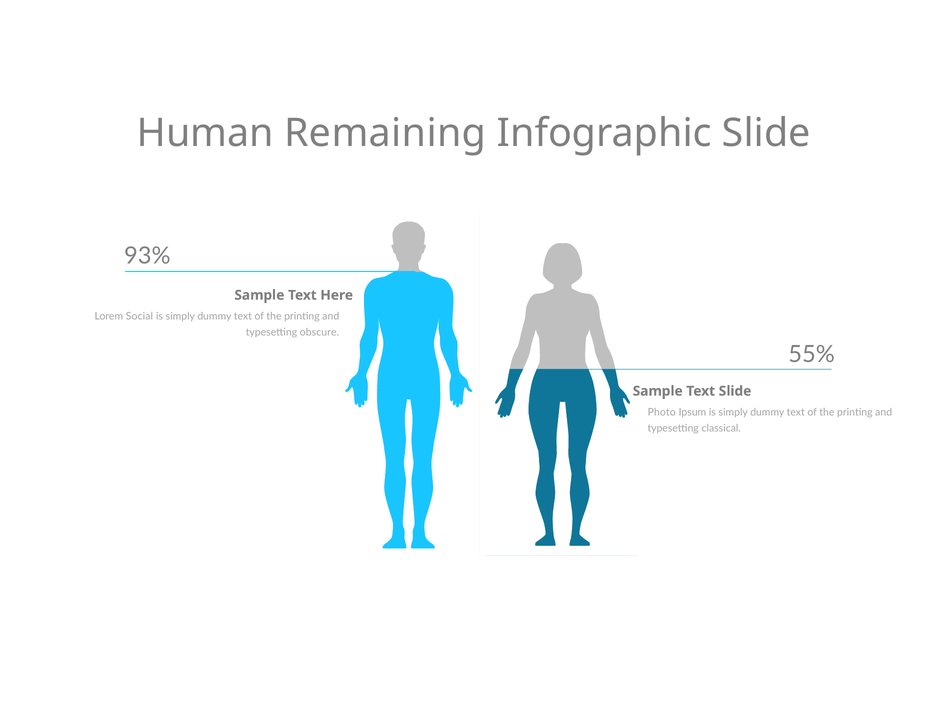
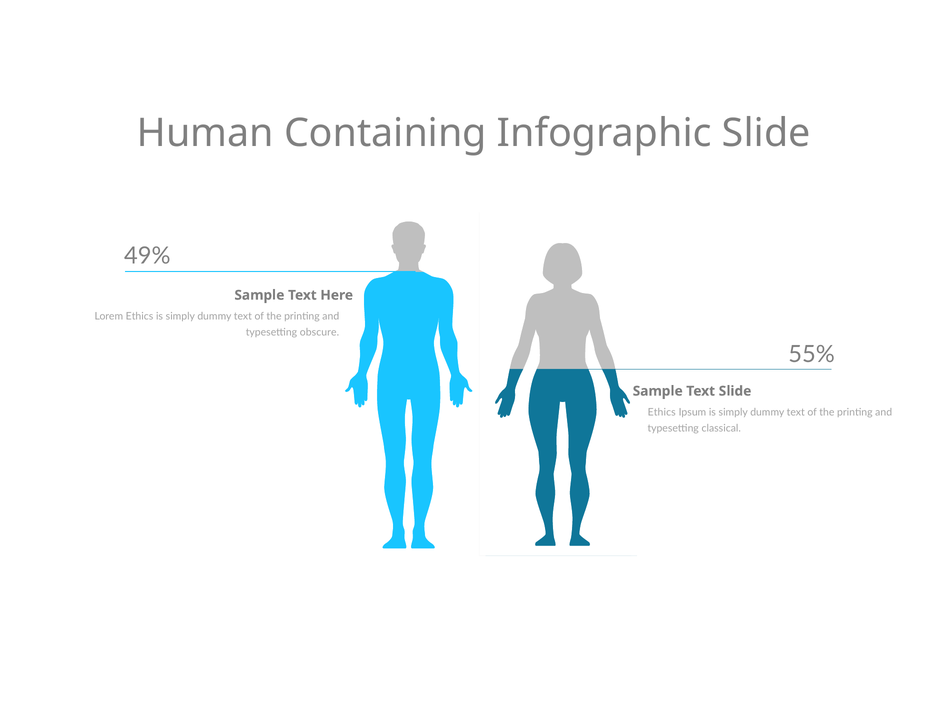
Remaining: Remaining -> Containing (385, 133)
93%: 93% -> 49% (147, 256)
Lorem Social: Social -> Ethics (140, 316)
Photo: Photo -> Ethics (662, 412)
